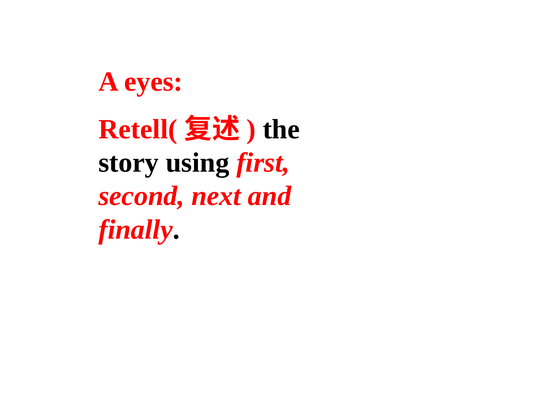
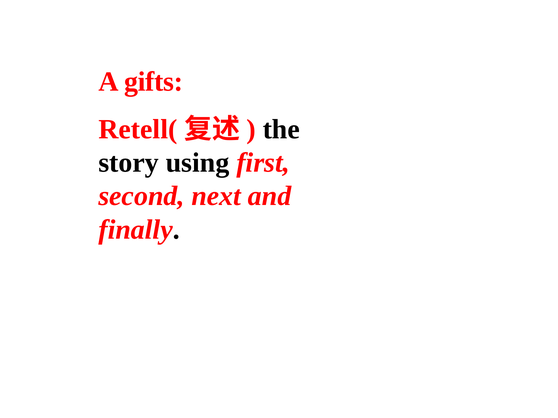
eyes: eyes -> gifts (154, 82)
